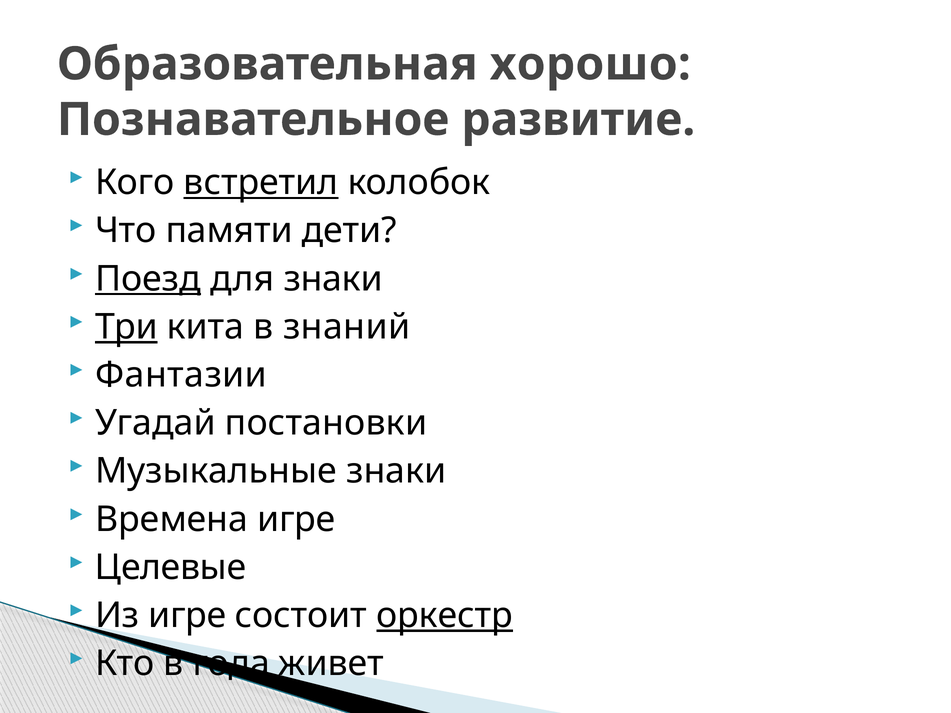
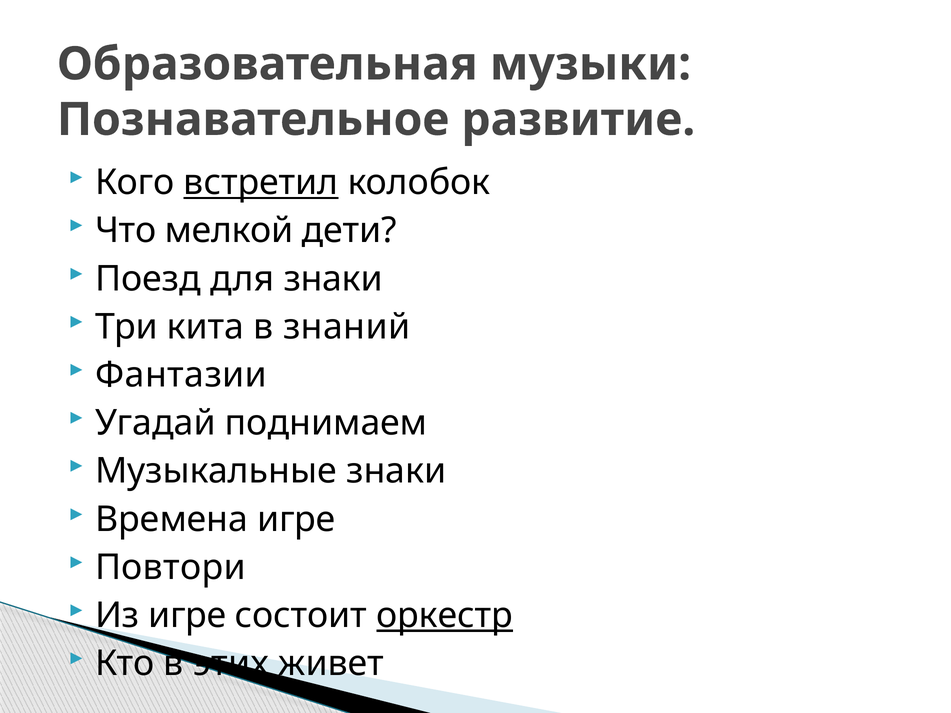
хорошо: хорошо -> музыки (590, 64)
памяти: памяти -> мелкой (229, 231)
Поезд underline: present -> none (148, 279)
Три underline: present -> none (126, 327)
постановки: постановки -> поднимаем (326, 423)
Целевые: Целевые -> Повтори (170, 568)
года: года -> этих (231, 664)
